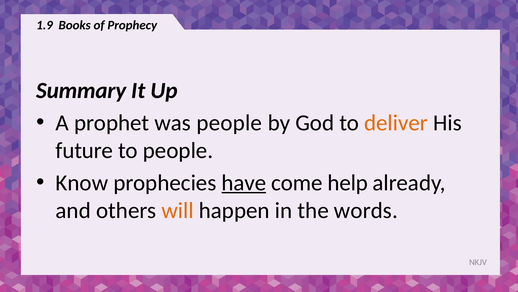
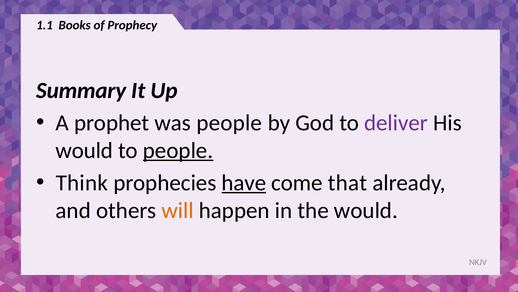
1.9: 1.9 -> 1.1 (44, 25)
deliver colour: orange -> purple (396, 123)
future: future -> would (84, 151)
people underline: none -> present (178, 151)
Know: Know -> Think (82, 183)
help: help -> that (348, 183)
the words: words -> would (366, 211)
